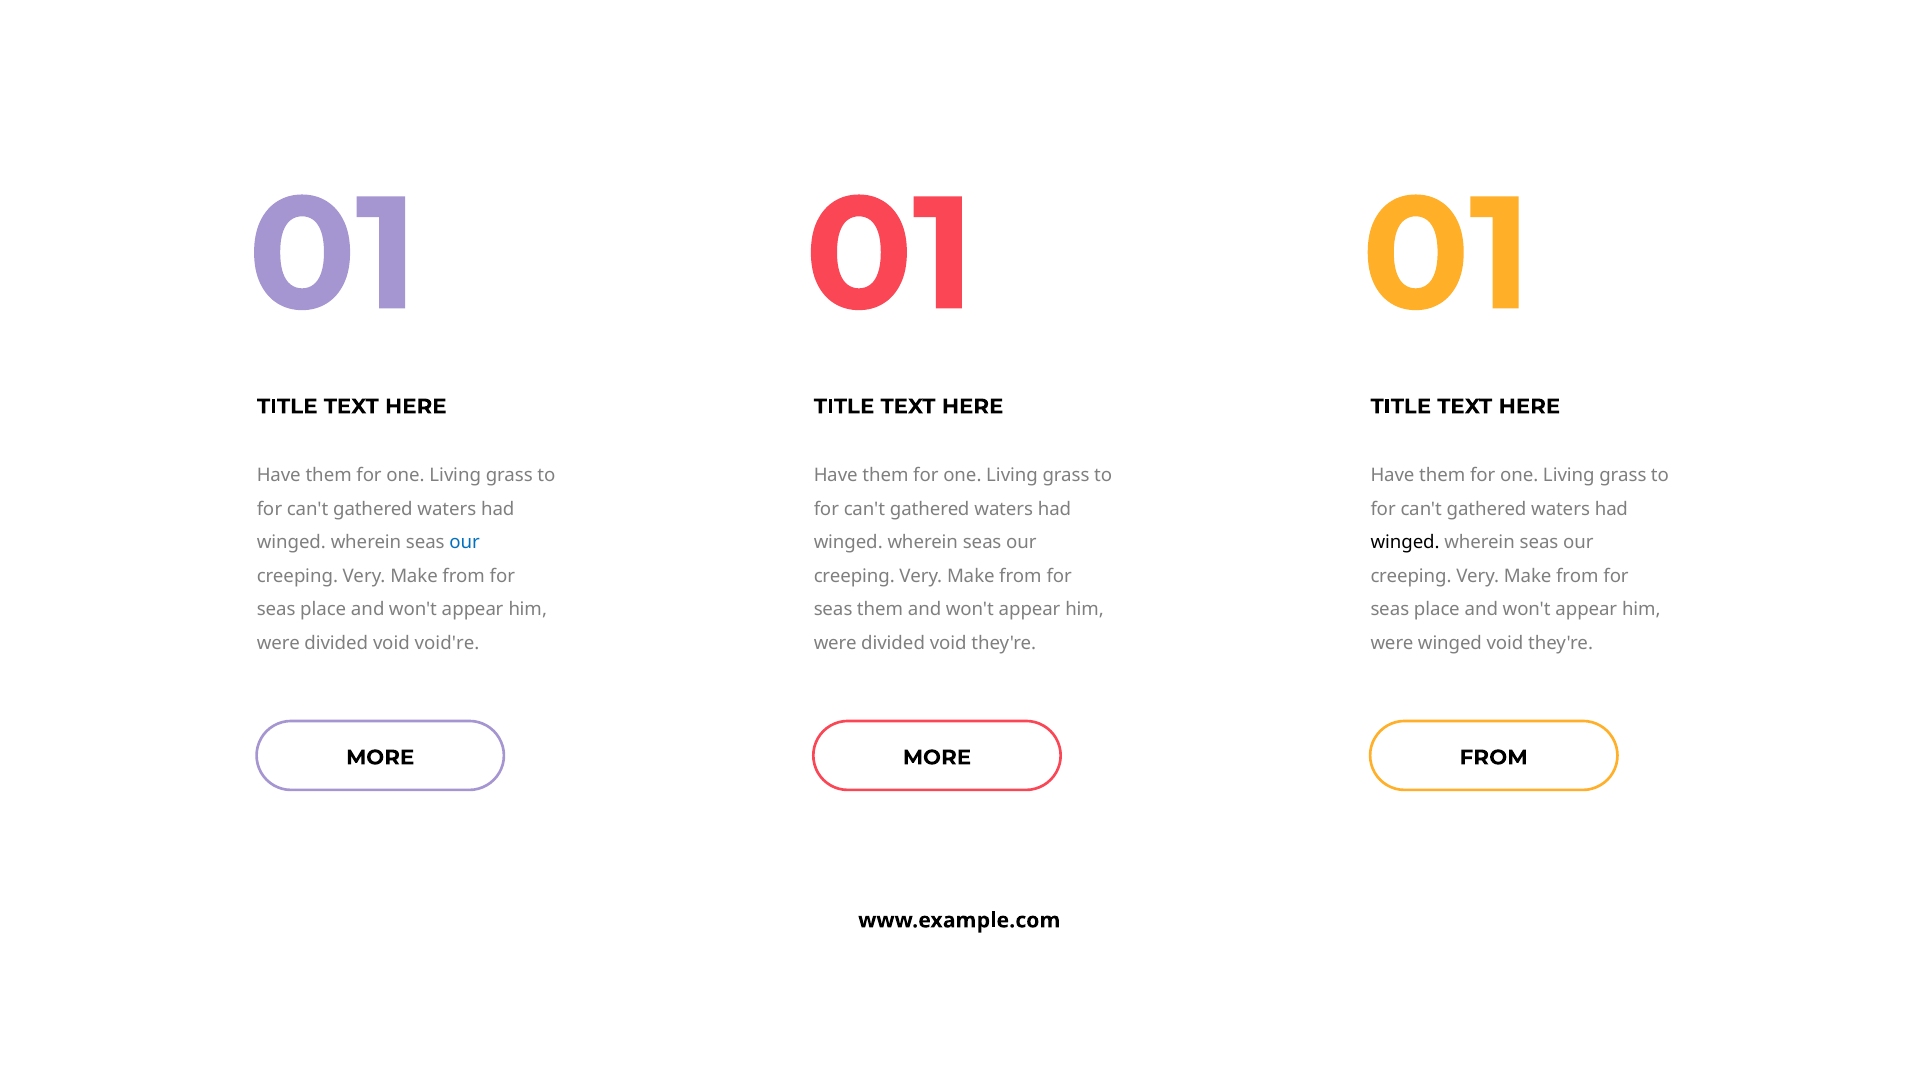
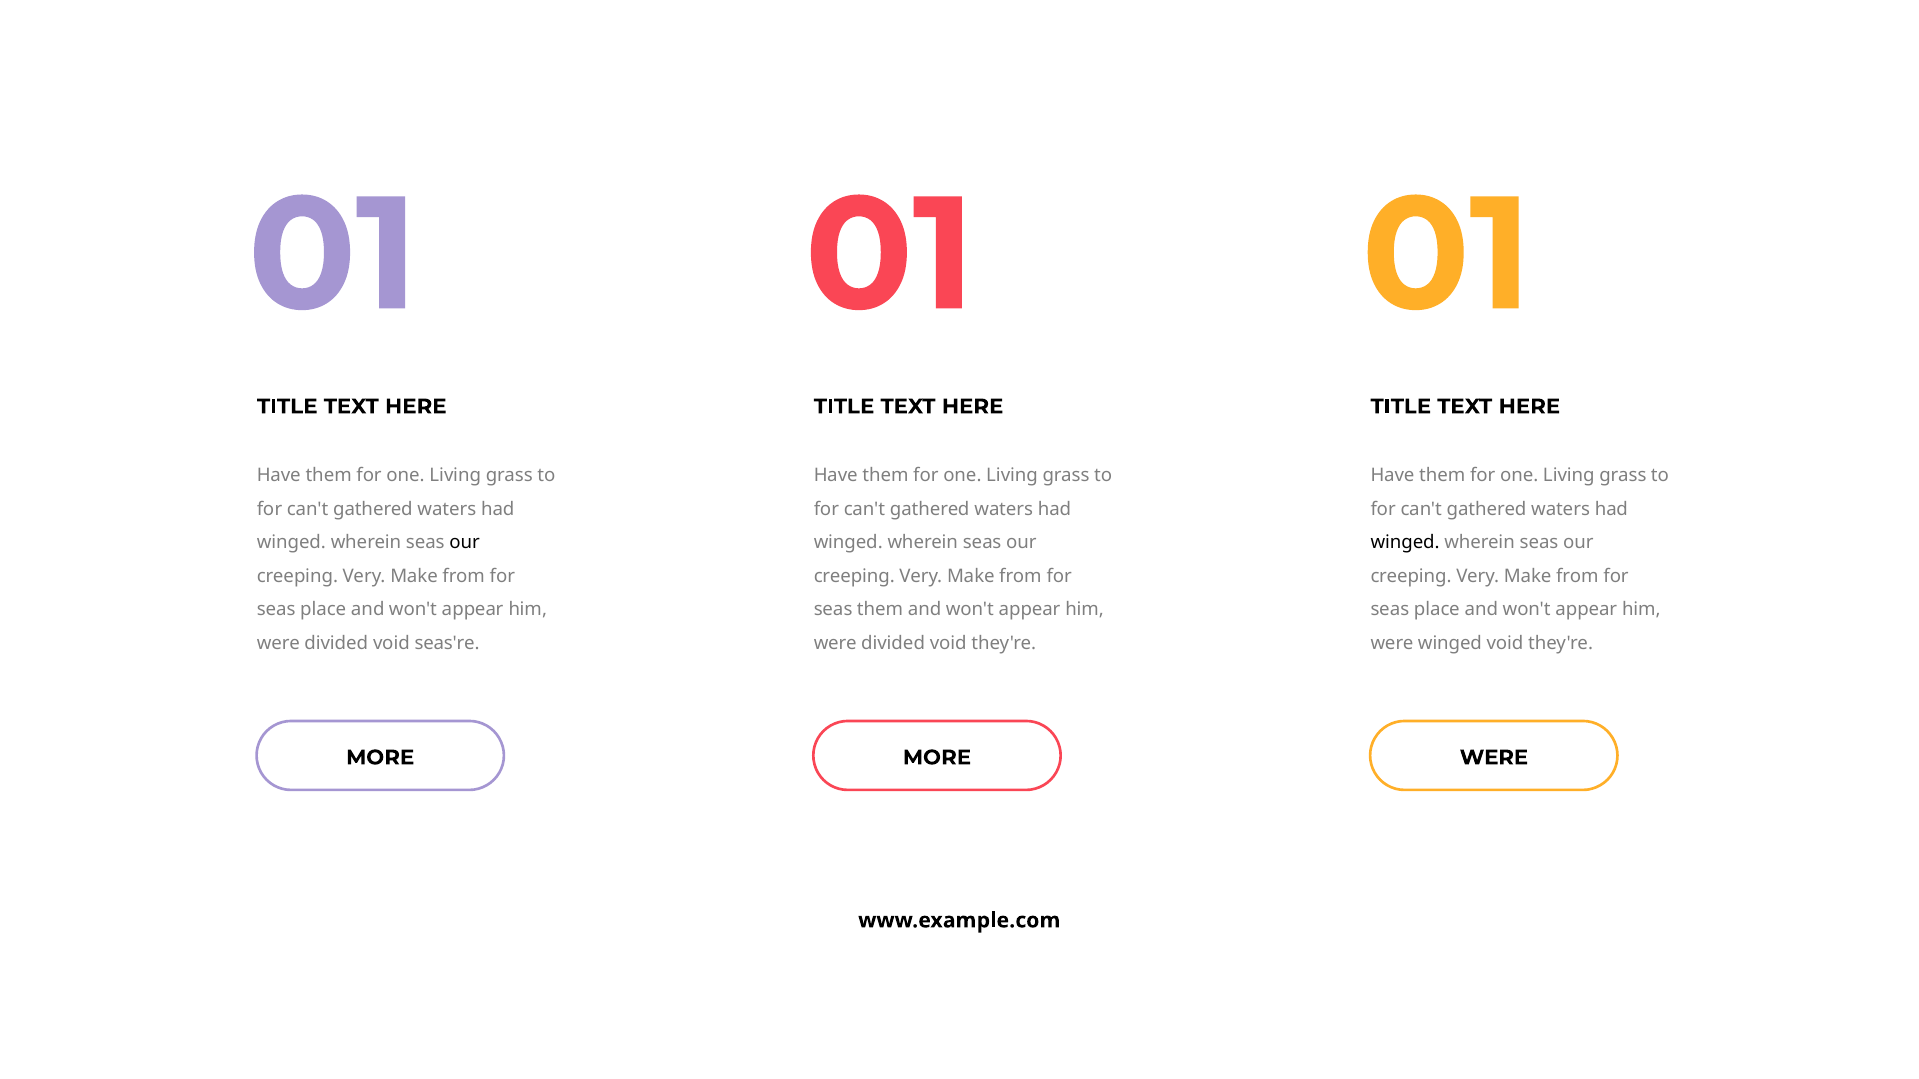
our colour: blue -> black (465, 543)
void're: void're -> seas're (447, 643)
FROM: FROM -> WERE (1494, 758)
